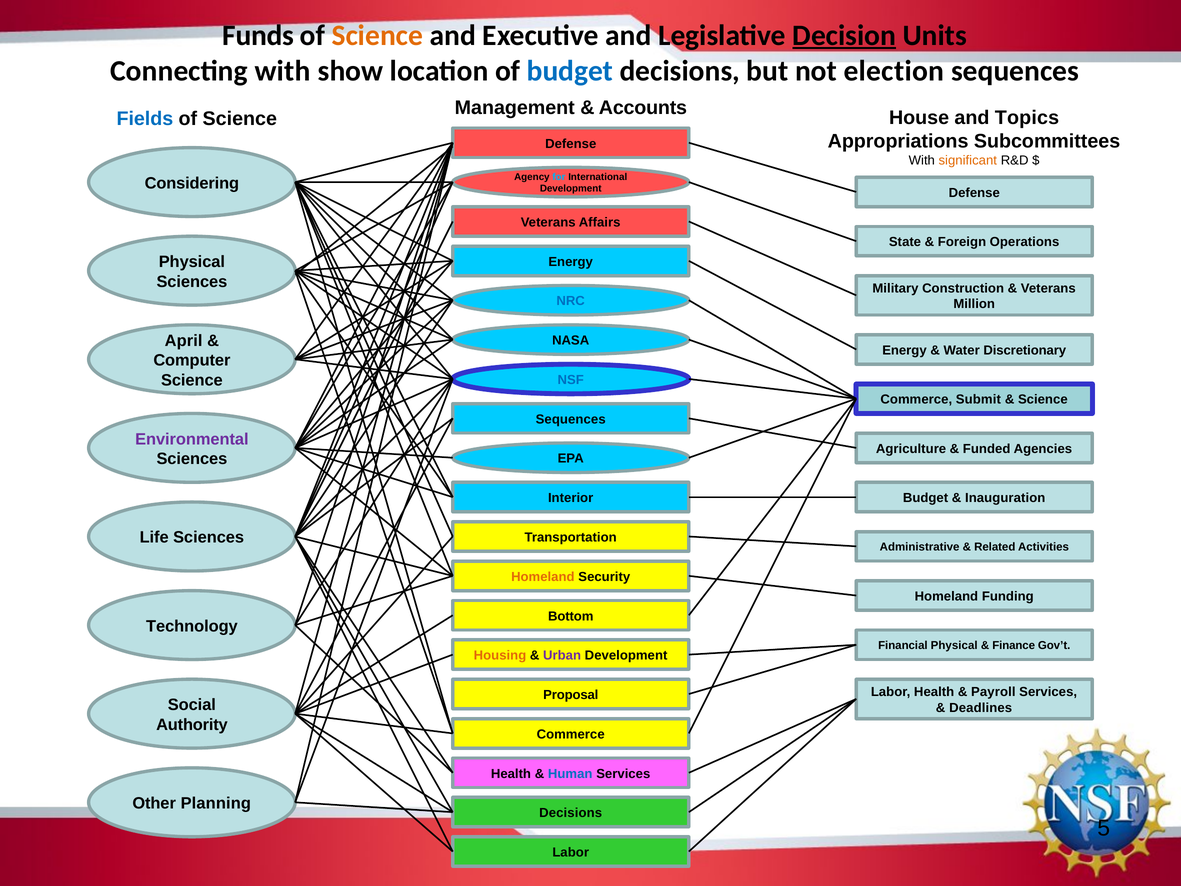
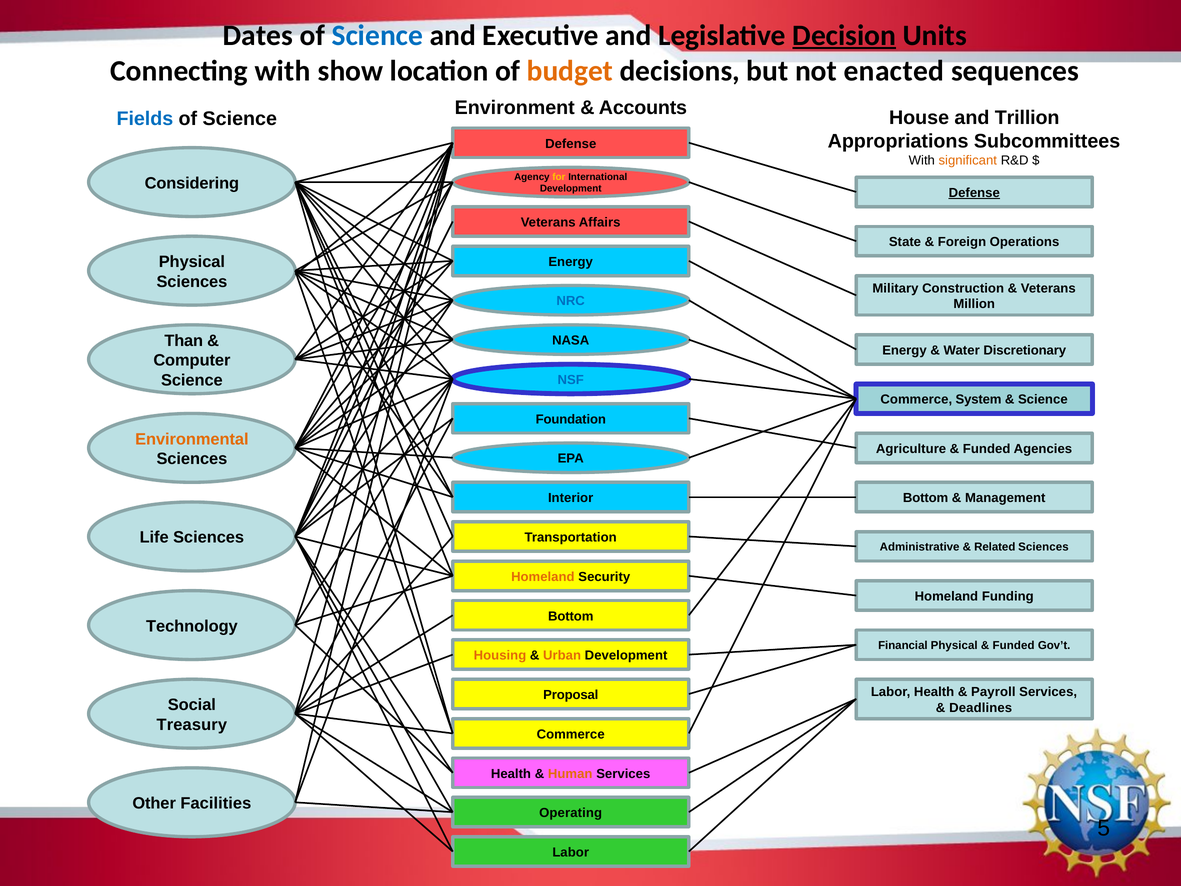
Funds: Funds -> Dates (258, 35)
Science colour: orange -> blue (377, 35)
budget colour: blue -> orange (570, 71)
election: election -> enacted (894, 71)
Management: Management -> Environment (515, 108)
Topics: Topics -> Trillion (1027, 118)
for colour: light blue -> yellow (559, 177)
Defense underline: none -> present (974, 193)
April: April -> Than (184, 341)
Submit: Submit -> System (979, 400)
Sequences: Sequences -> Foundation (571, 419)
Environmental colour: purple -> orange (192, 439)
Budget: Budget -> Bottom (926, 498)
Inauguration: Inauguration -> Management (1005, 498)
Related Activities: Activities -> Sciences (1043, 547)
Finance: Finance -> Funded (1014, 645)
Urban colour: purple -> orange (562, 655)
Authority: Authority -> Treasury (192, 724)
Human colour: blue -> orange (570, 773)
Planning: Planning -> Facilities (216, 803)
Decisions: Decisions -> Operating (571, 813)
